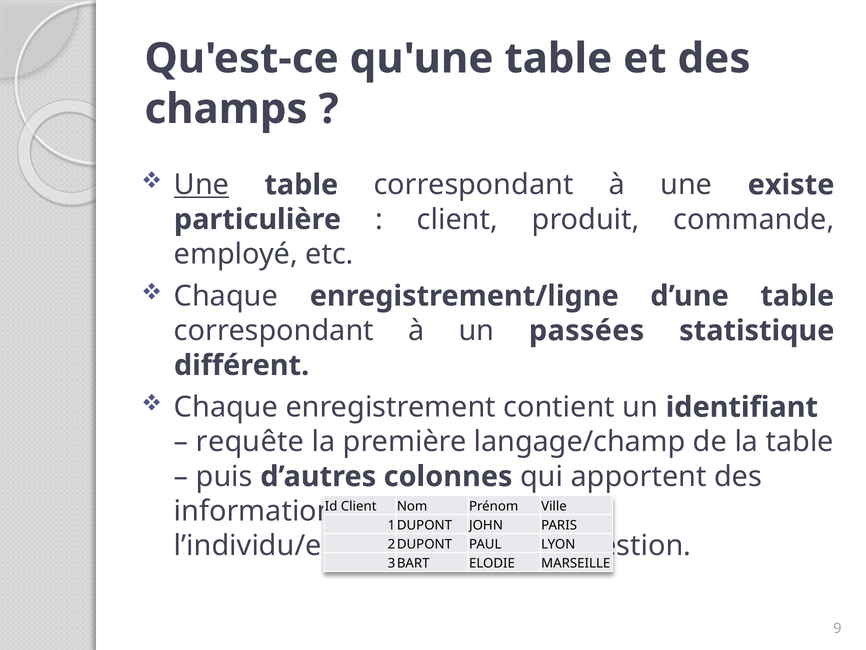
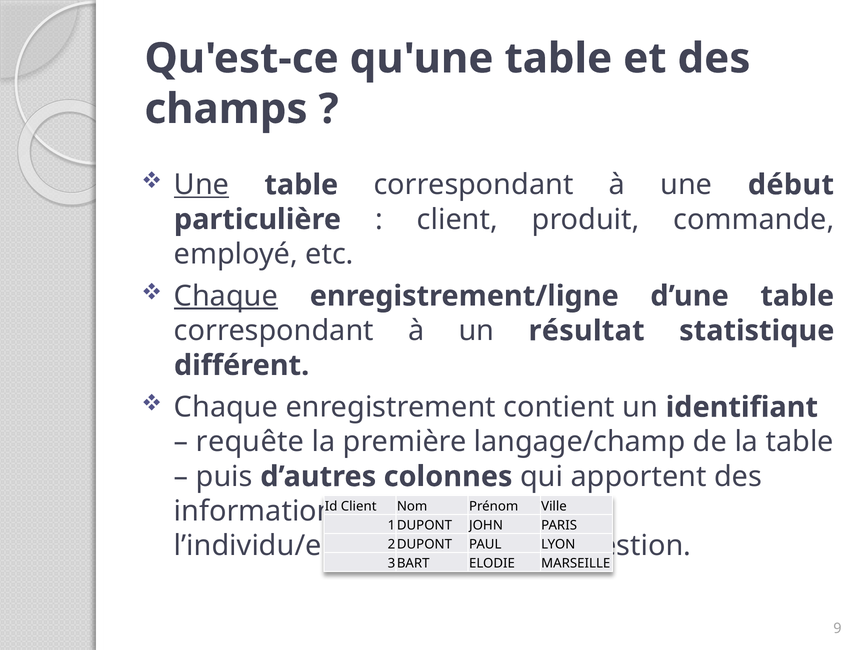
existe: existe -> début (791, 185)
Chaque underline: none -> present (226, 296)
passées: passées -> résultat (587, 330)
